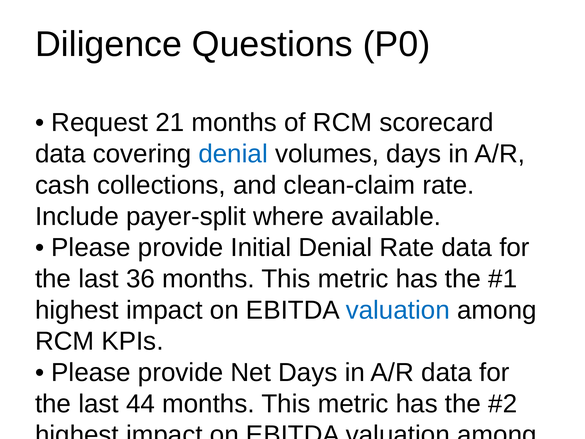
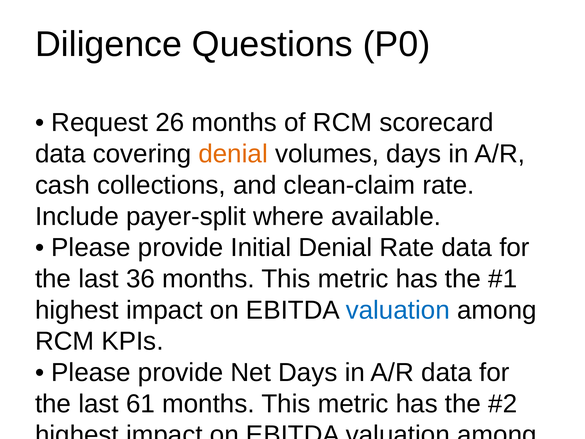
21: 21 -> 26 (170, 123)
denial colour: blue -> orange (233, 154)
44: 44 -> 61 (140, 404)
